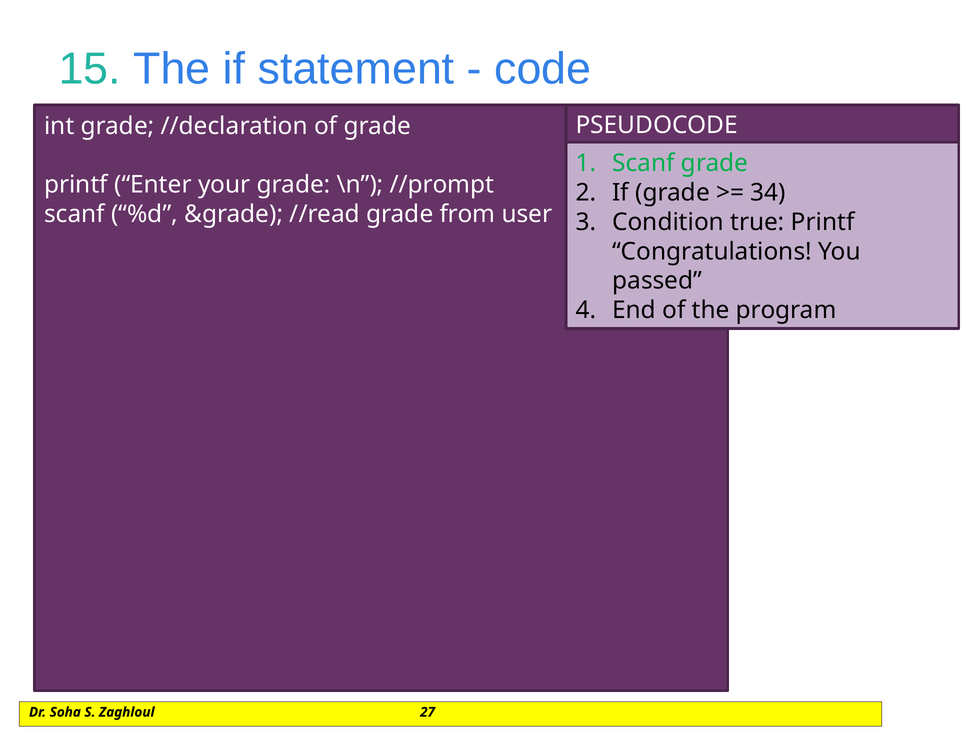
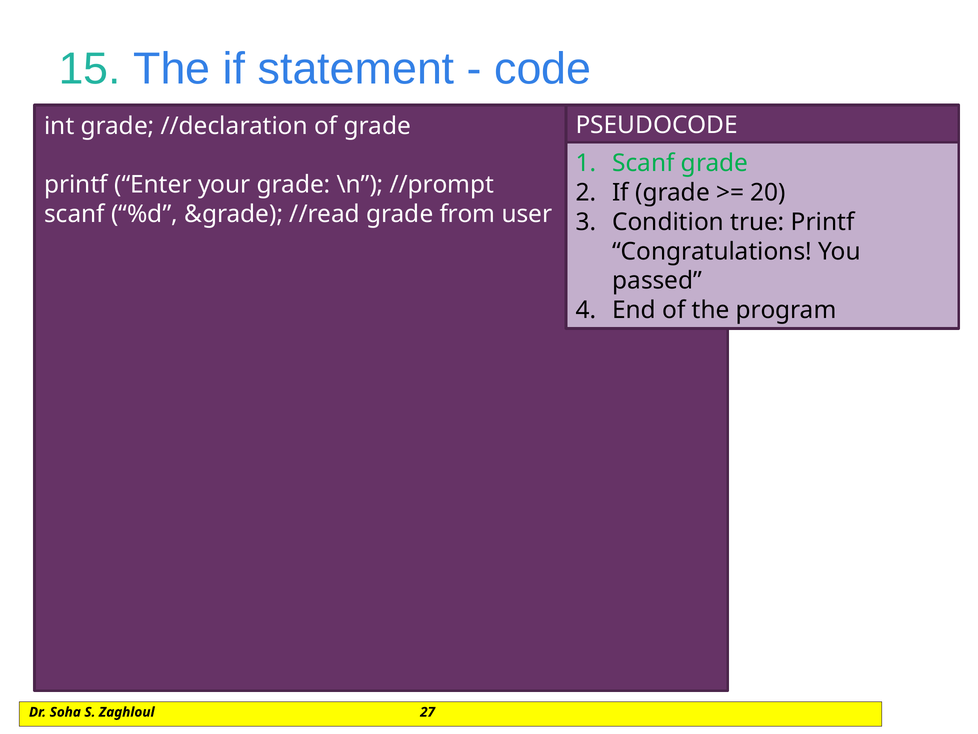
34: 34 -> 20 (768, 193)
